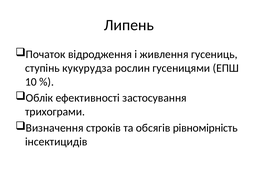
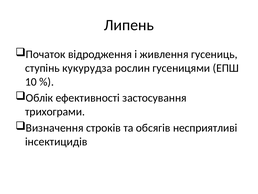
рівномірність: рівномірність -> несприятливі (205, 128)
